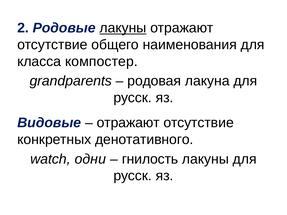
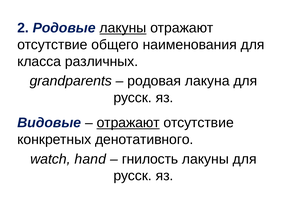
компостер: компостер -> различных (102, 62)
отражают underline: none -> present (128, 123)
одни: одни -> hand (90, 159)
